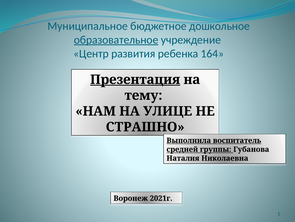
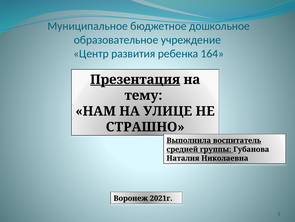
образовательное underline: present -> none (116, 40)
